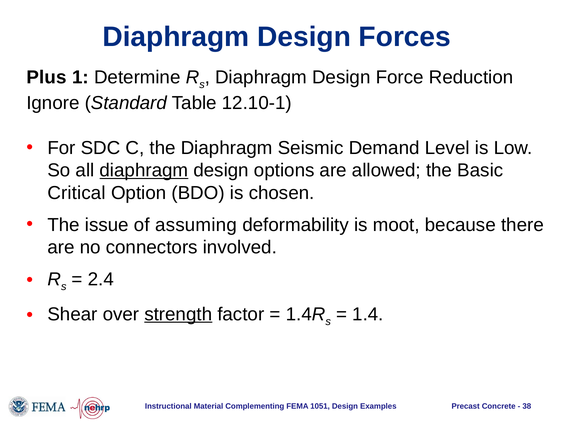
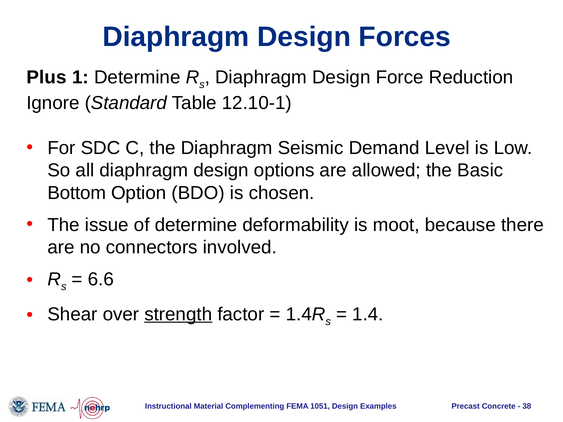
diaphragm underline: present -> none (144, 171)
Critical: Critical -> Bottom (77, 193)
of assuming: assuming -> determine (196, 225)
2.4: 2.4 -> 6.6 (101, 279)
